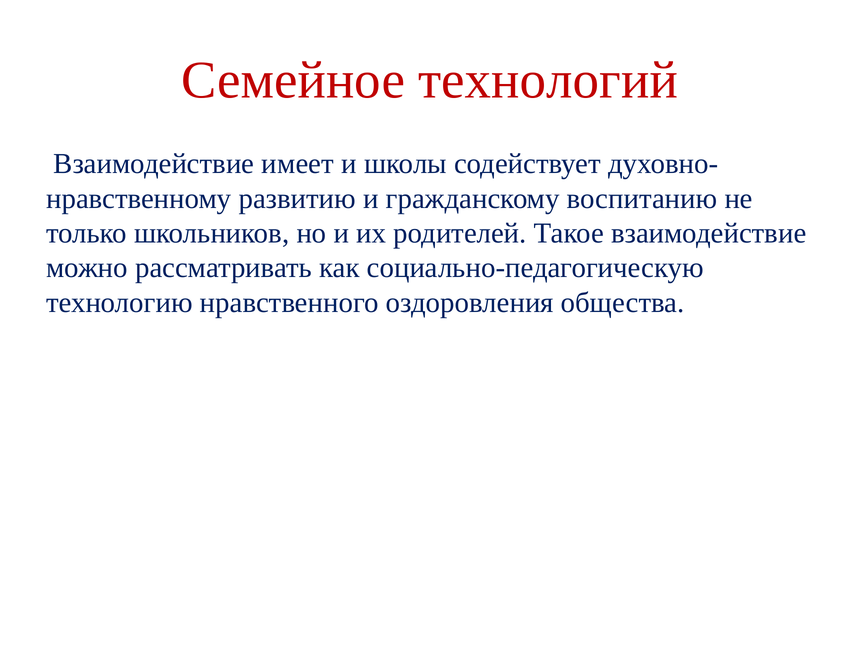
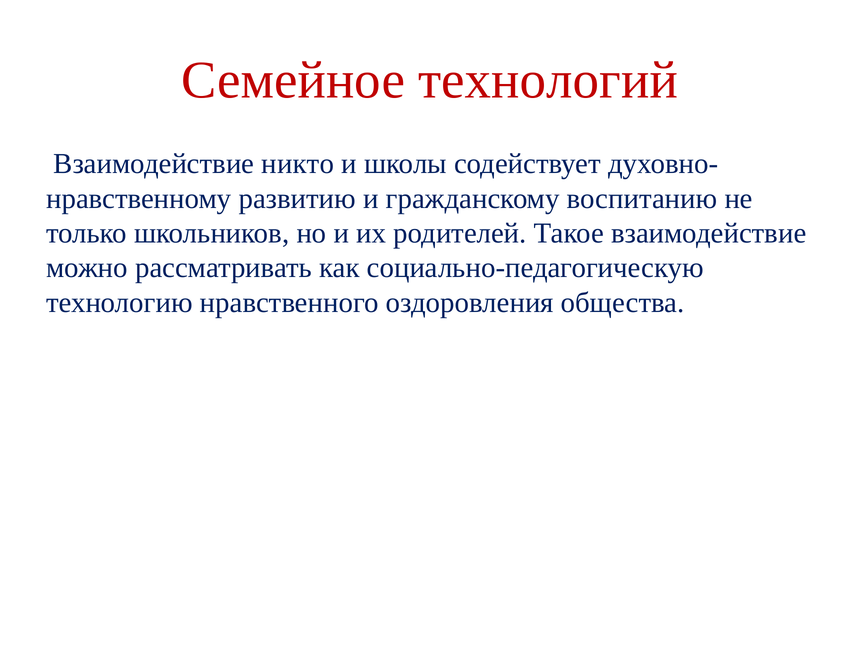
имеет: имеет -> никто (298, 164)
